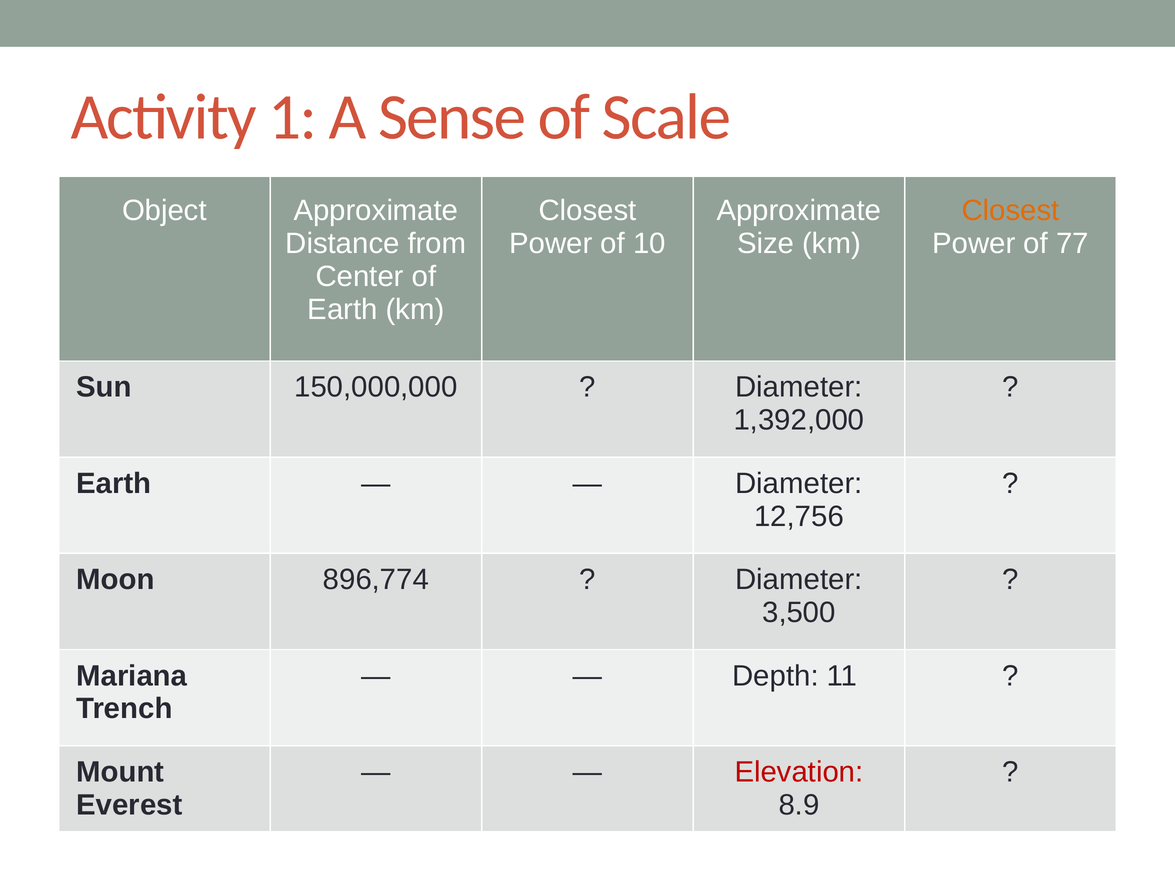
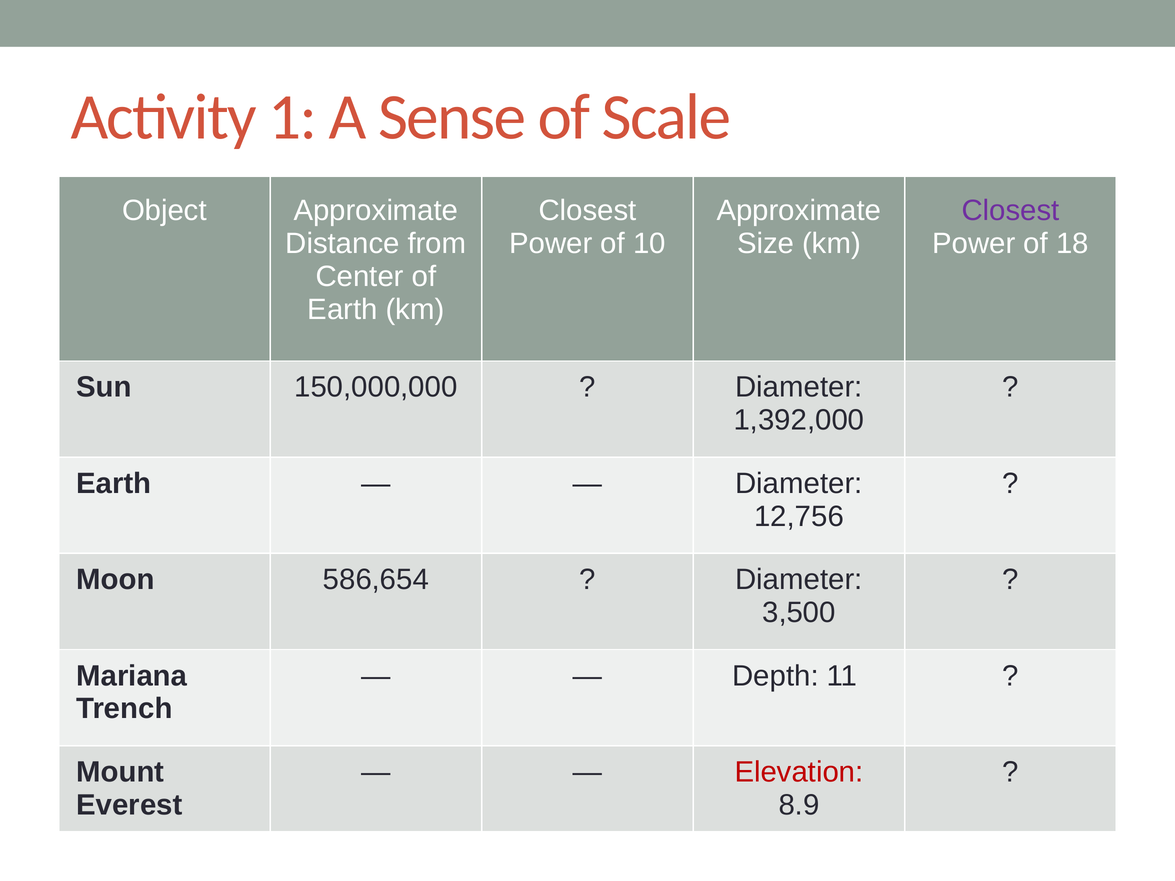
Closest colour: orange -> purple (1010, 211)
77: 77 -> 18 (1072, 244)
896,774: 896,774 -> 586,654 (376, 580)
